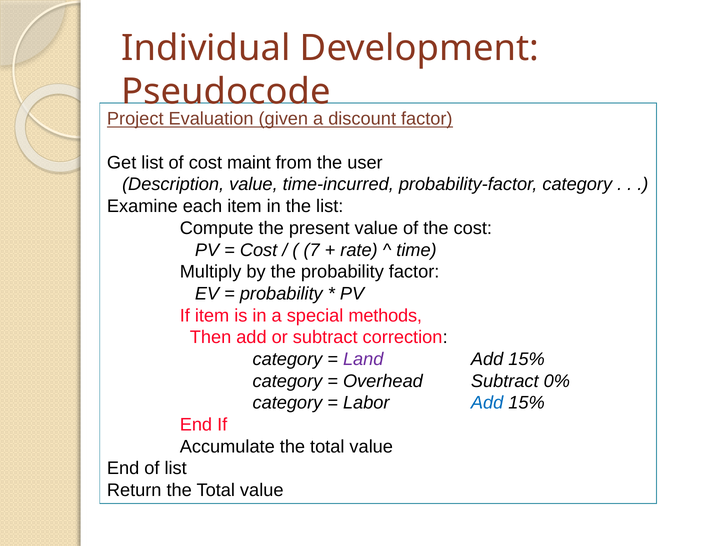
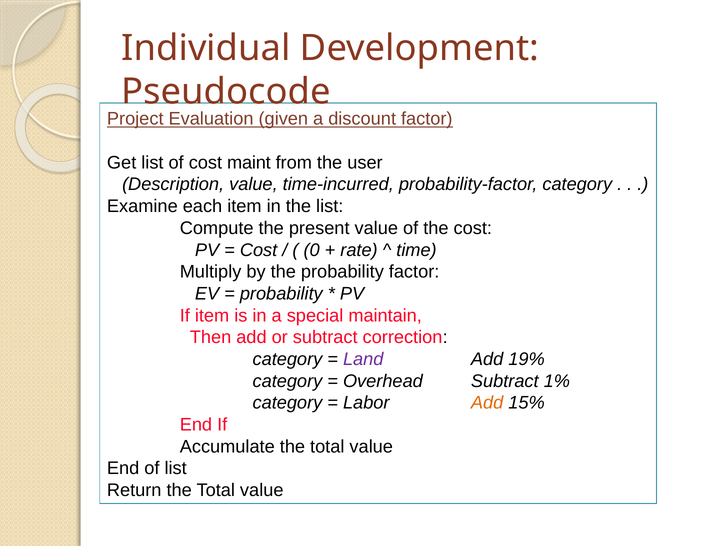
7: 7 -> 0 (312, 250)
methods: methods -> maintain (385, 316)
15%: 15% -> 19% (527, 359)
0%: 0% -> 1% (557, 381)
Add colour: blue -> orange (487, 403)
